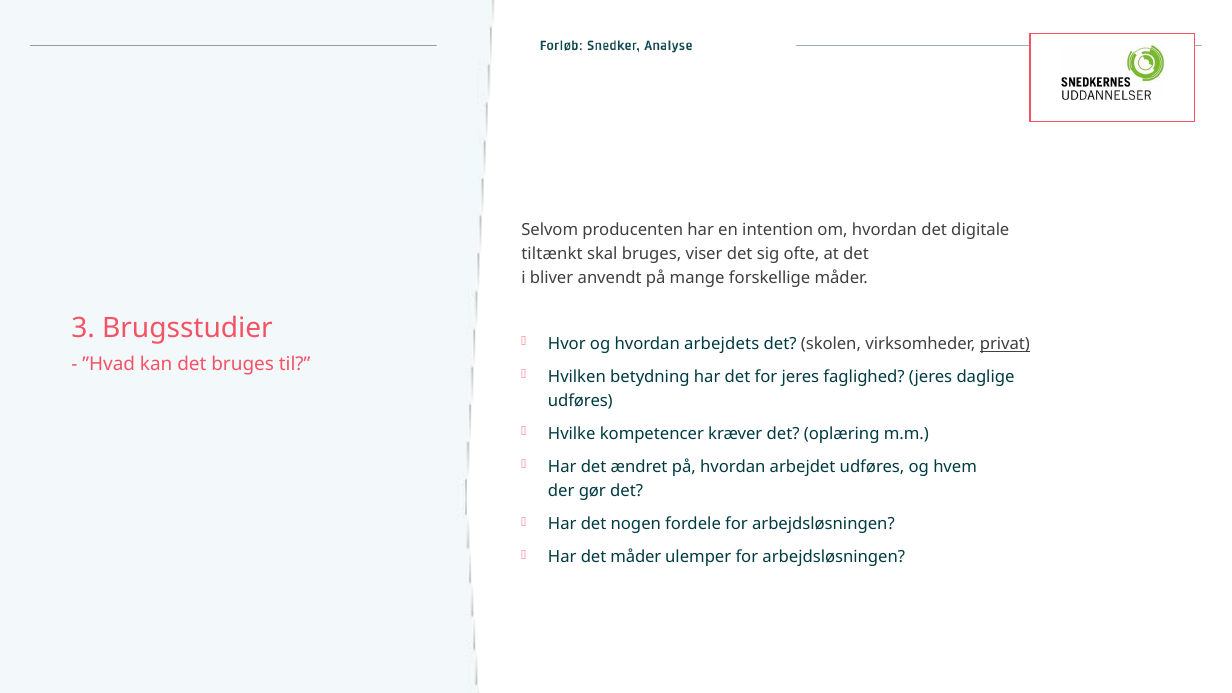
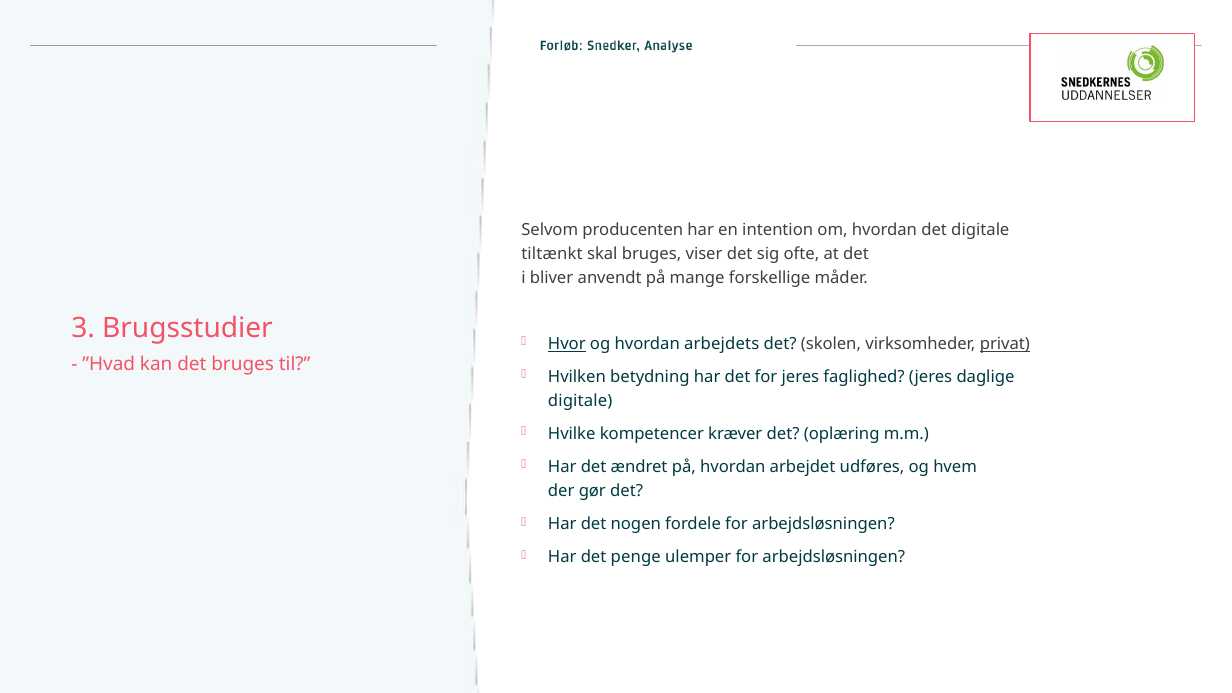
Hvor underline: none -> present (567, 344)
udføres: udføres -> digitale (580, 401)
det måder: måder -> penge (636, 557)
